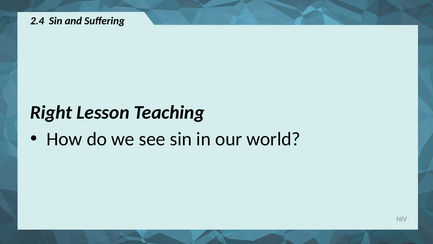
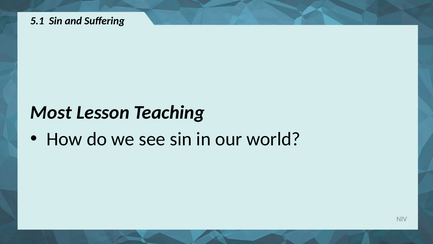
2.4: 2.4 -> 5.1 (37, 21)
Right: Right -> Most (51, 112)
